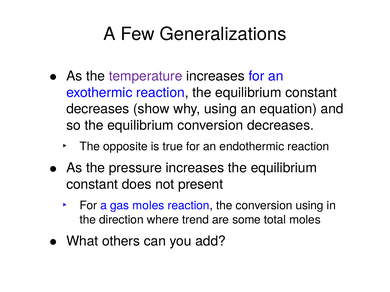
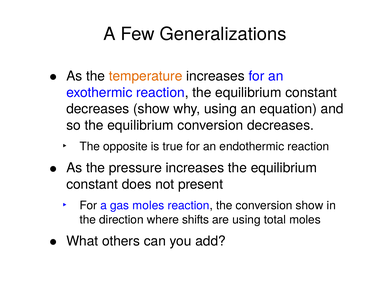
temperature colour: purple -> orange (146, 76)
conversion using: using -> show (309, 206)
trend: trend -> shifts (196, 220)
are some: some -> using (246, 220)
